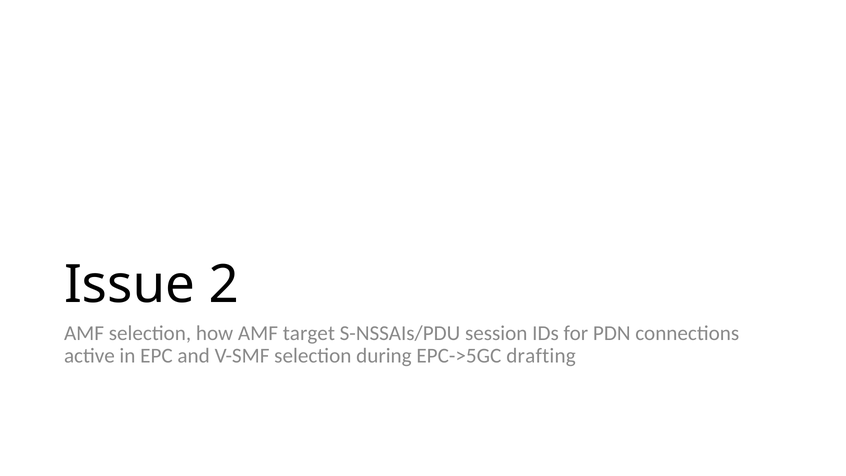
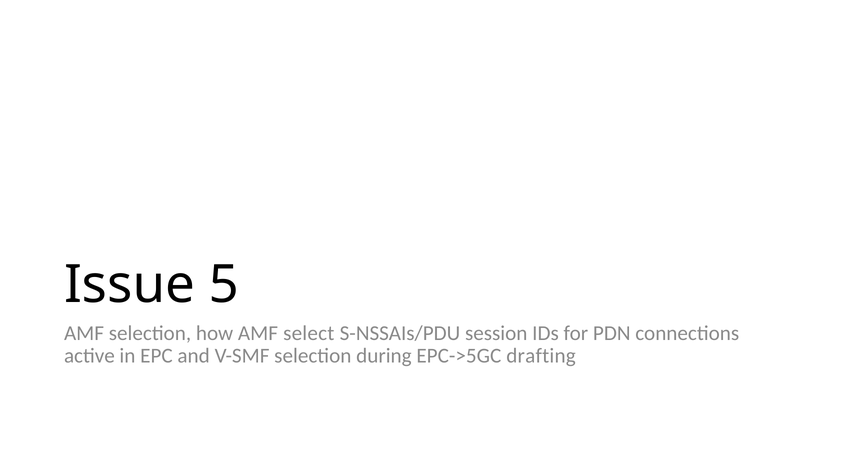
2: 2 -> 5 (224, 285)
target: target -> select (309, 333)
